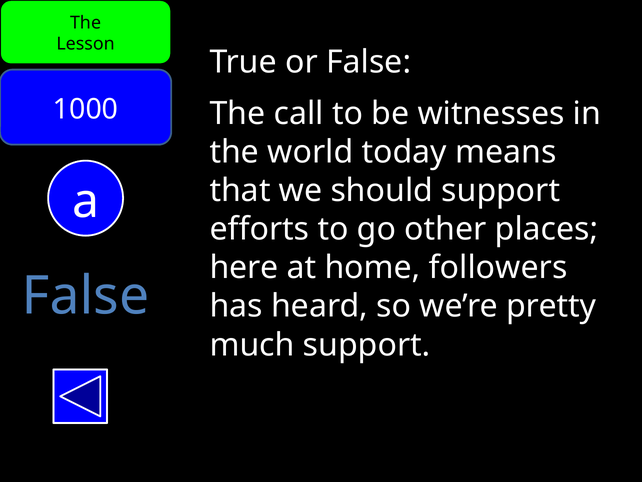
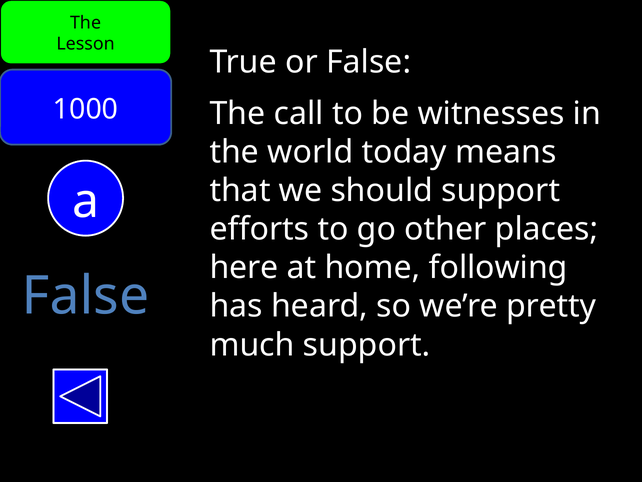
followers: followers -> following (498, 268)
